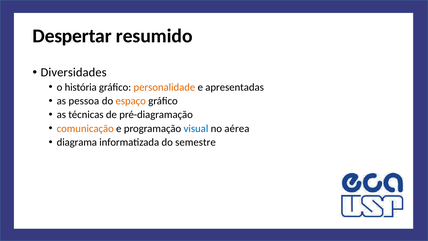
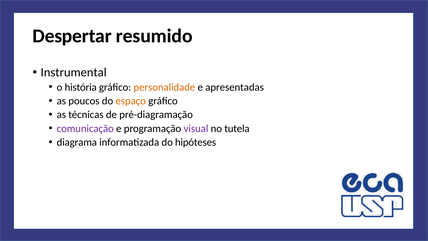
Diversidades: Diversidades -> Instrumental (74, 72)
pessoa: pessoa -> poucos (84, 101)
comunicação colour: orange -> purple (85, 128)
visual colour: blue -> purple (196, 128)
aérea: aérea -> tutela (237, 128)
semestre: semestre -> hipóteses (196, 142)
